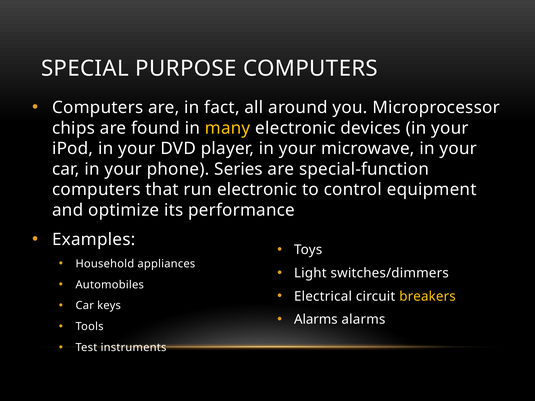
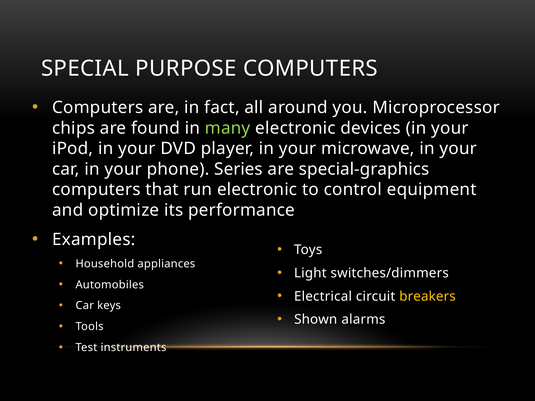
many colour: yellow -> light green (228, 128)
special-function: special-function -> special-graphics (364, 169)
Alarms: Alarms -> Shown (316, 320)
